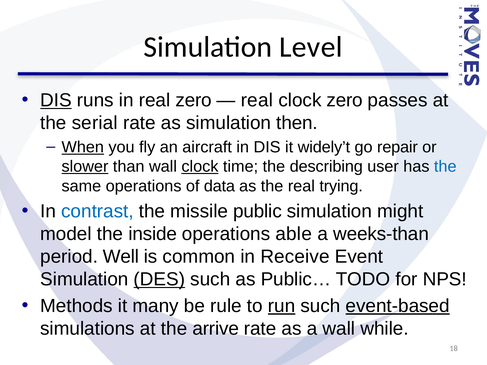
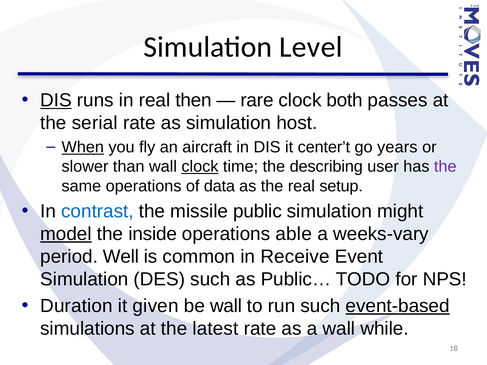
real zero: zero -> then (194, 100)
real: real -> rare (257, 100)
clock zero: zero -> both (345, 100)
then: then -> host (297, 123)
widely’t: widely’t -> center’t (324, 147)
repair: repair -> years (397, 147)
slower underline: present -> none (85, 167)
the colour: blue -> purple (445, 167)
trying: trying -> setup (341, 186)
model underline: none -> present (66, 234)
weeks-than: weeks-than -> weeks-vary (381, 234)
DES underline: present -> none (159, 280)
Methods: Methods -> Duration (76, 306)
many: many -> given (156, 306)
be rule: rule -> wall (226, 306)
run underline: present -> none (282, 306)
arrive: arrive -> latest (215, 329)
